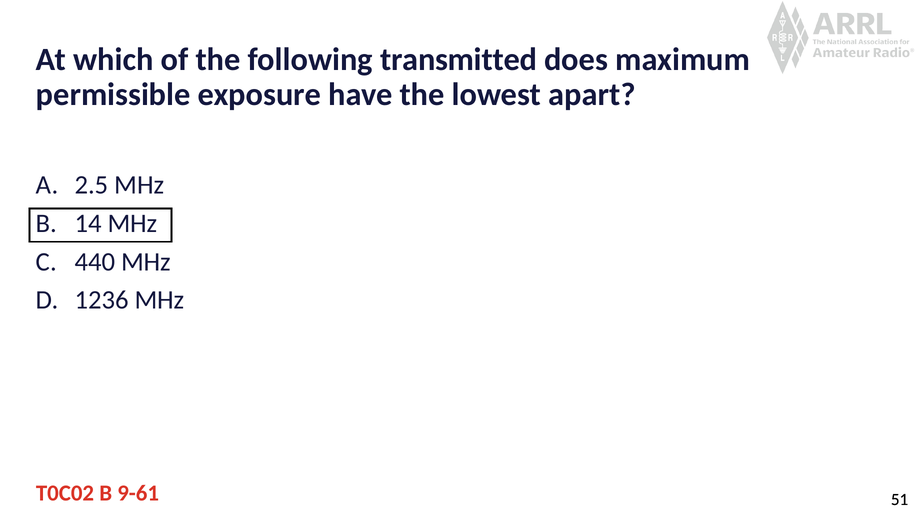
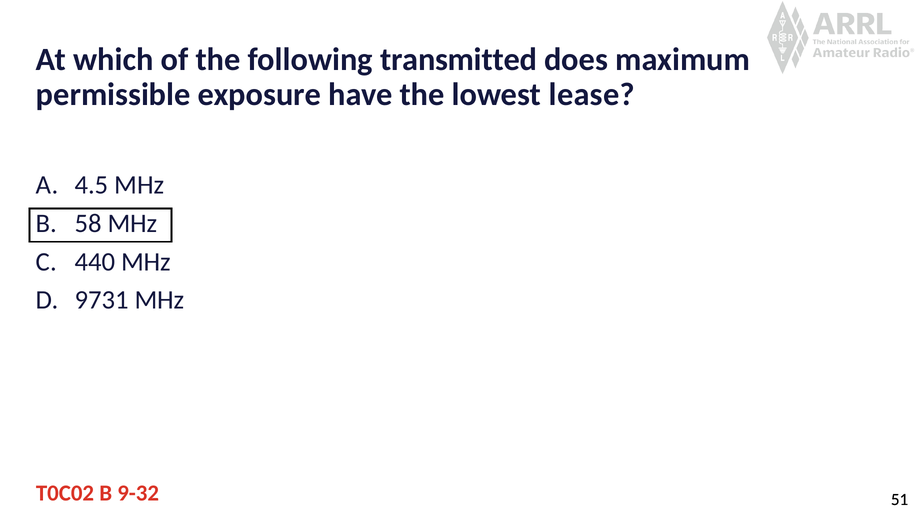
apart: apart -> lease (592, 94)
2.5: 2.5 -> 4.5 (91, 185)
14: 14 -> 58 (88, 223)
1236: 1236 -> 9731 (102, 300)
9-61: 9-61 -> 9-32 (138, 493)
